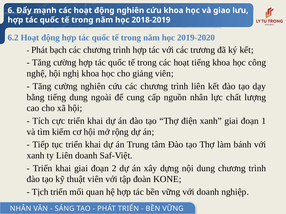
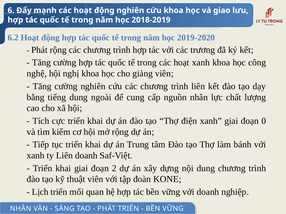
Phát bạch: bạch -> rộng (58, 50)
hoạt tiếng: tiếng -> xanh (201, 63)
1: 1 -> 0 (264, 121)
Tịch: Tịch -> Lịch (40, 192)
